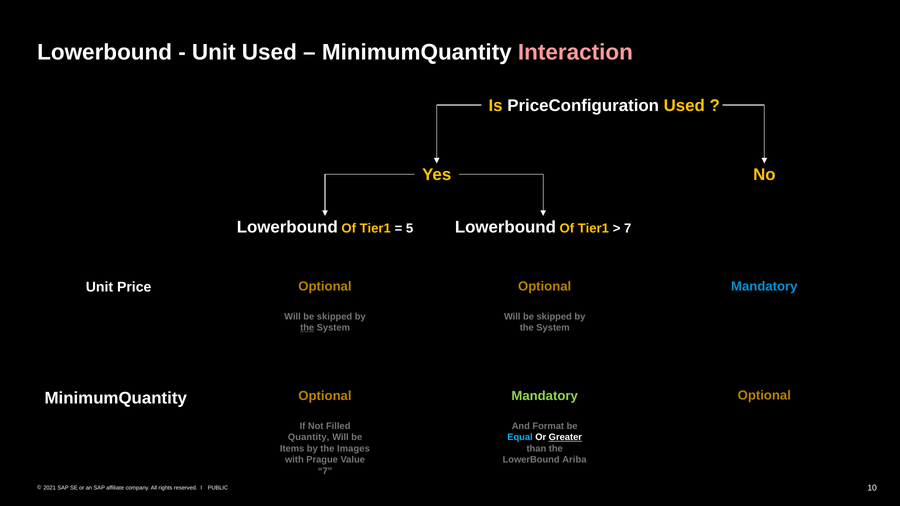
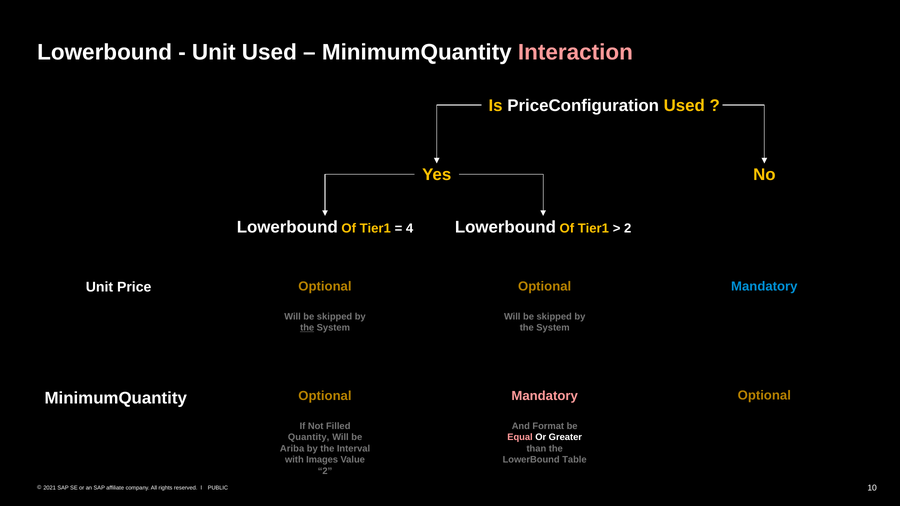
5: 5 -> 4 (410, 229)
7: 7 -> 2 (628, 229)
Mandatory colour: light green -> pink (545, 396)
Equal colour: light blue -> pink (520, 437)
Greater underline: present -> none (565, 437)
Items: Items -> Ariba (292, 449)
Images: Images -> Interval (354, 449)
Prague: Prague -> Images (322, 460)
Ariba: Ariba -> Table (574, 460)
7: 7 -> 2 (325, 471)
